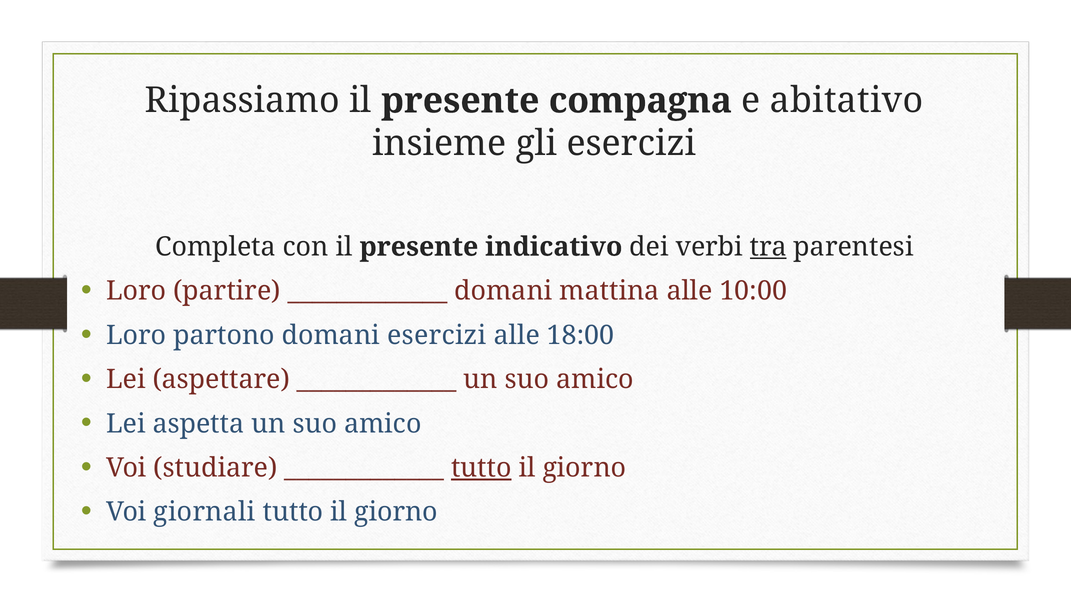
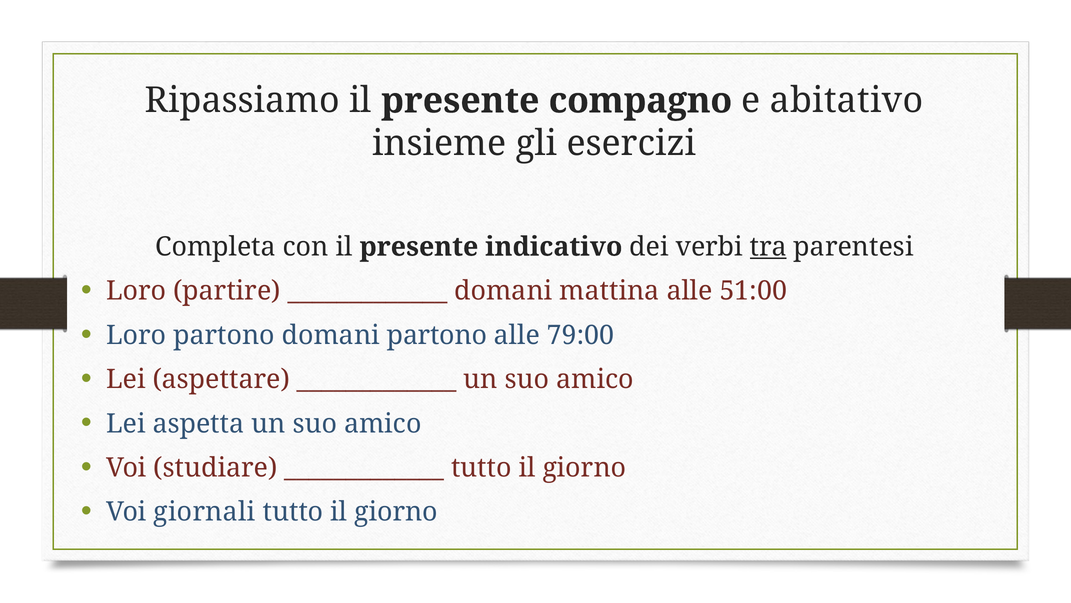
compagna: compagna -> compagno (640, 101)
10:00: 10:00 -> 51:00 (753, 291)
domani esercizi: esercizi -> partono (437, 335)
18:00: 18:00 -> 79:00 (581, 335)
tutto underline: present -> none (481, 467)
